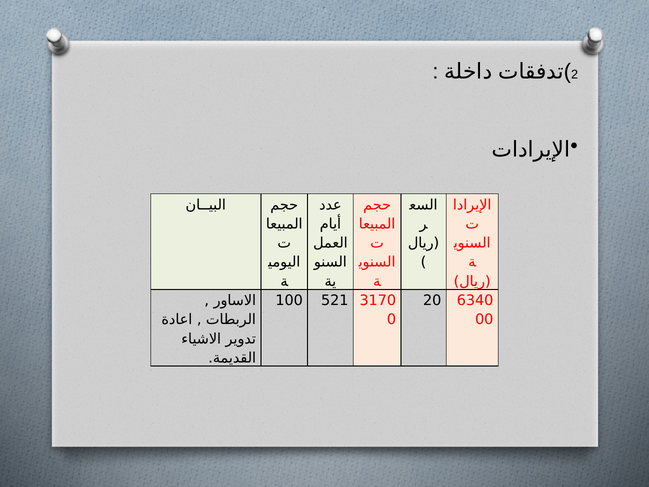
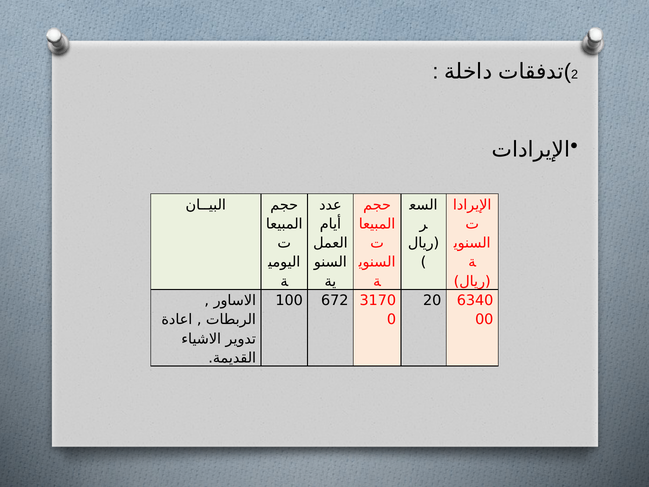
521: 521 -> 672 (335, 300)
